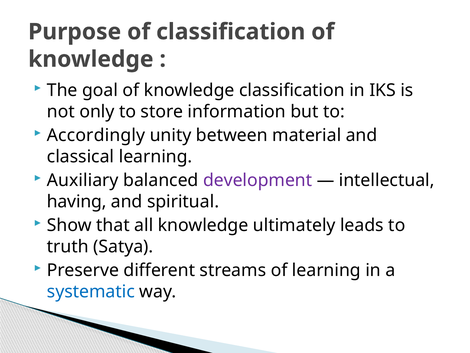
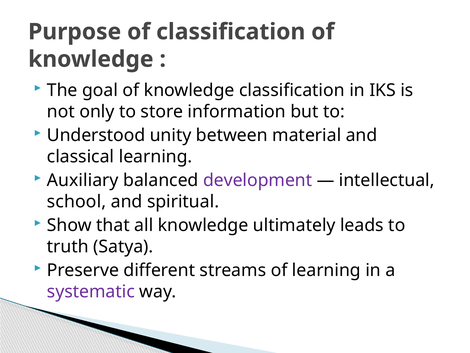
Accordingly: Accordingly -> Understood (96, 135)
having: having -> school (77, 201)
systematic colour: blue -> purple (91, 291)
